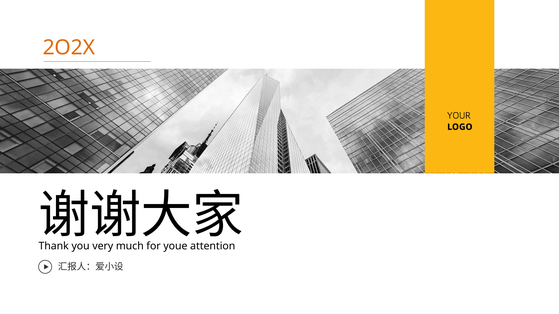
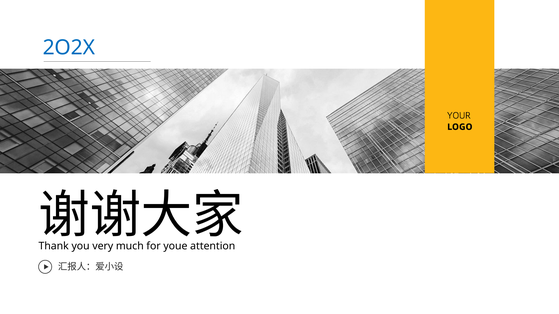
2O2X colour: orange -> blue (69, 48)
